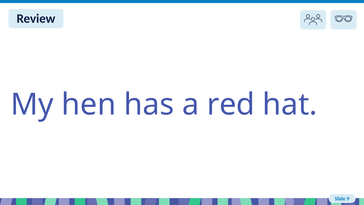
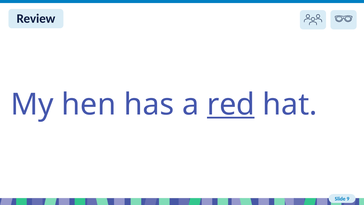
red underline: none -> present (231, 104)
